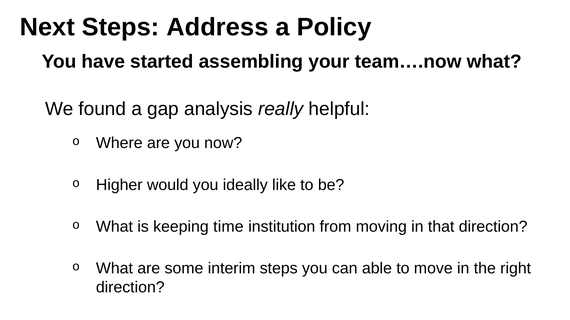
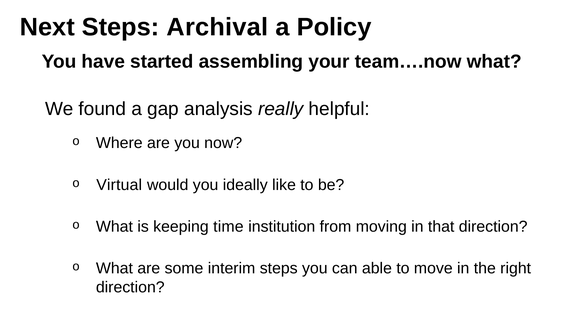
Address: Address -> Archival (217, 27)
Higher: Higher -> Virtual (119, 185)
